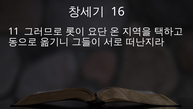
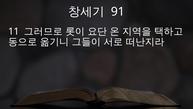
16: 16 -> 91 (118, 12)
